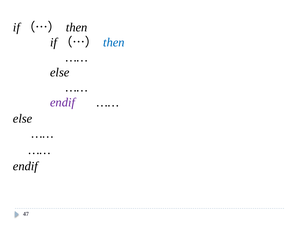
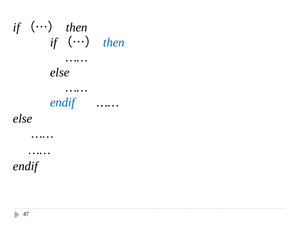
endif colour: purple -> blue (63, 102)
